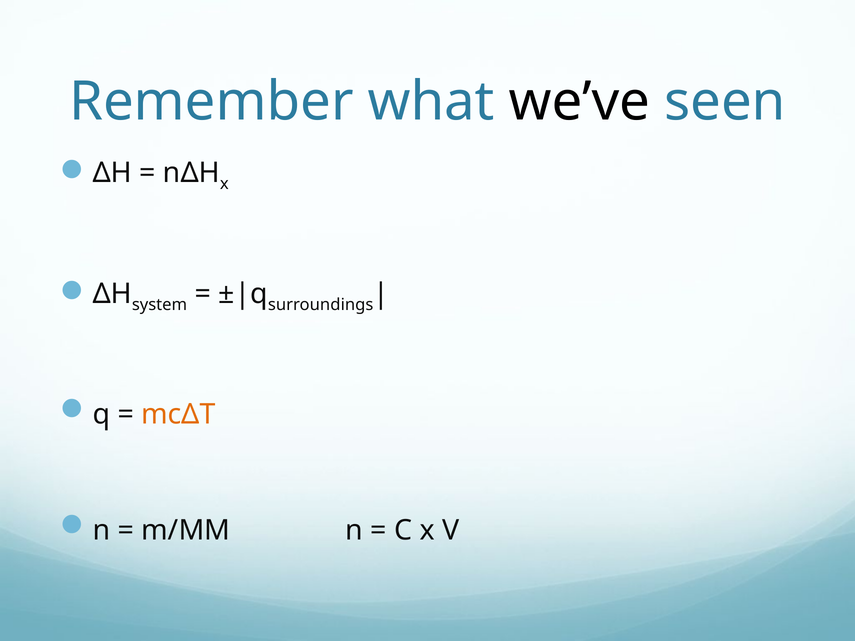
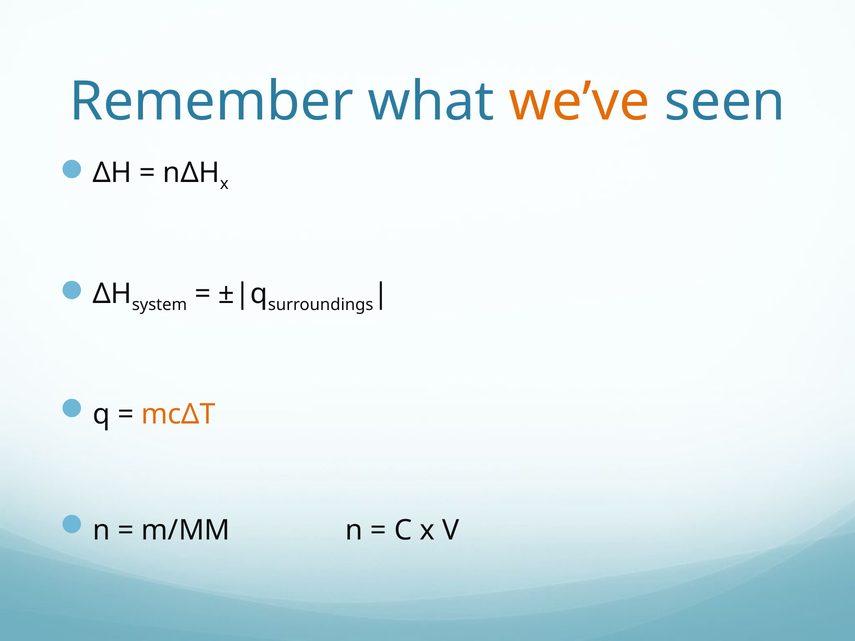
we’ve colour: black -> orange (579, 102)
